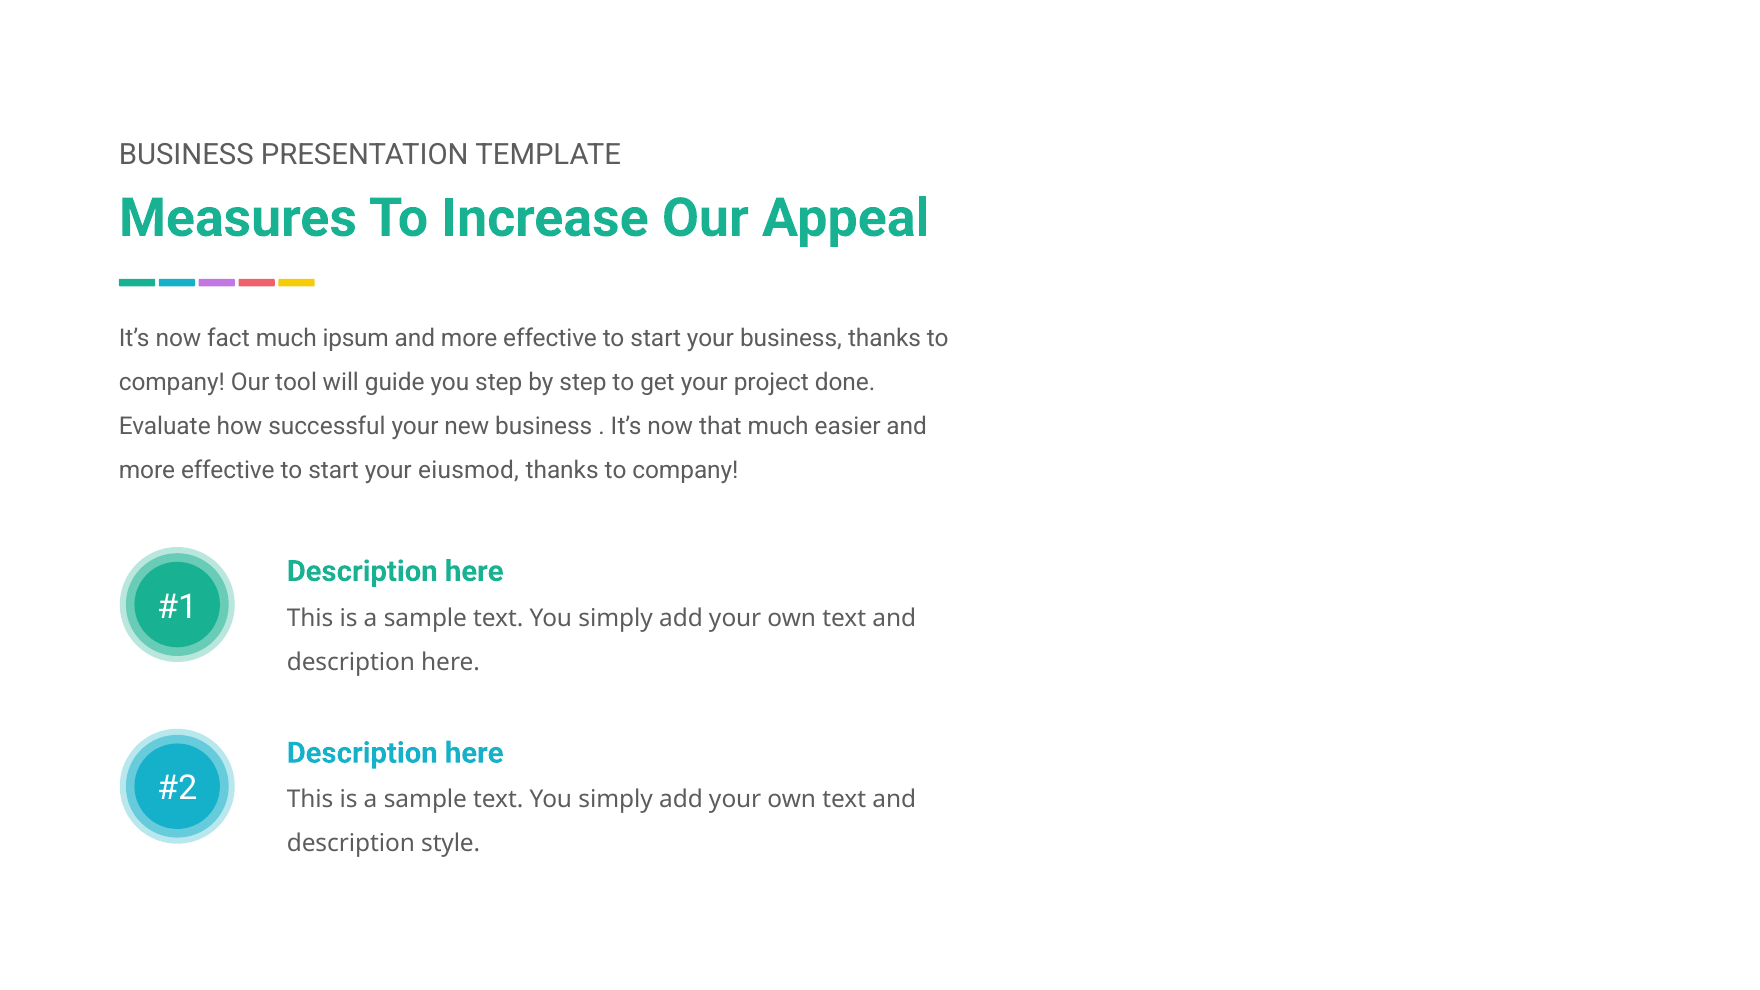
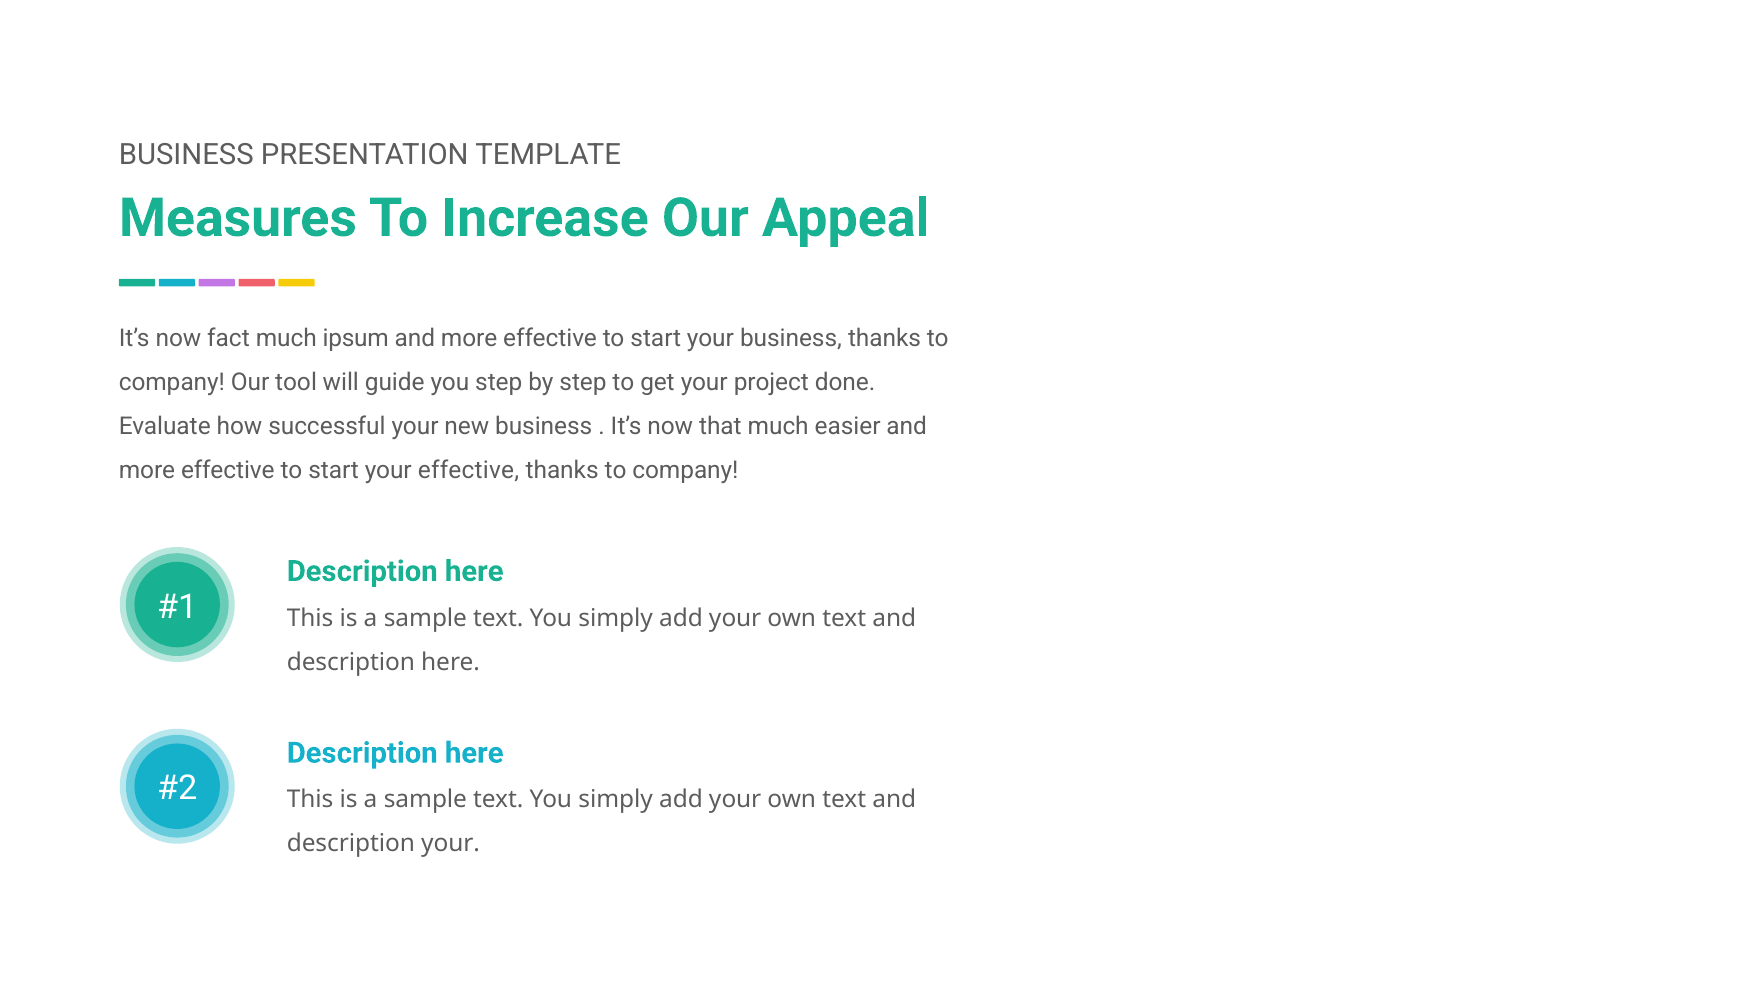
your eiusmod: eiusmod -> effective (469, 471)
description style: style -> your (451, 844)
